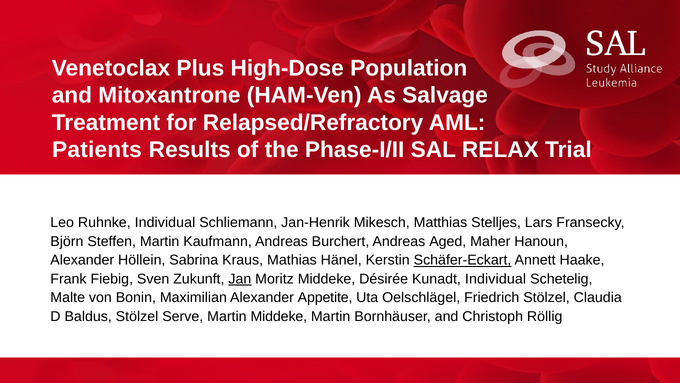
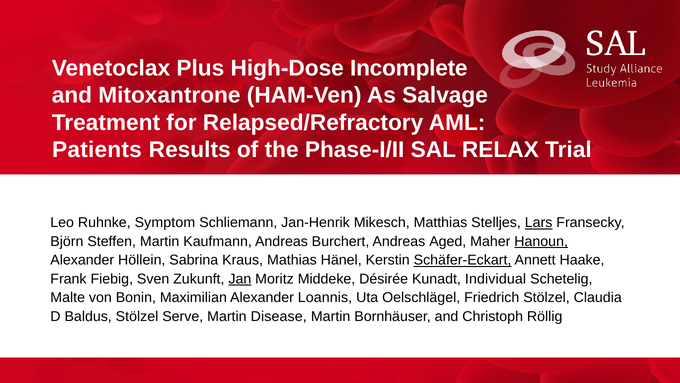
Population: Population -> Incomplete (409, 68)
Ruhnke Individual: Individual -> Symptom (165, 223)
Lars underline: none -> present (539, 223)
Hanoun underline: none -> present (541, 241)
Appetite: Appetite -> Loannis (325, 297)
Martin Middeke: Middeke -> Disease (279, 316)
